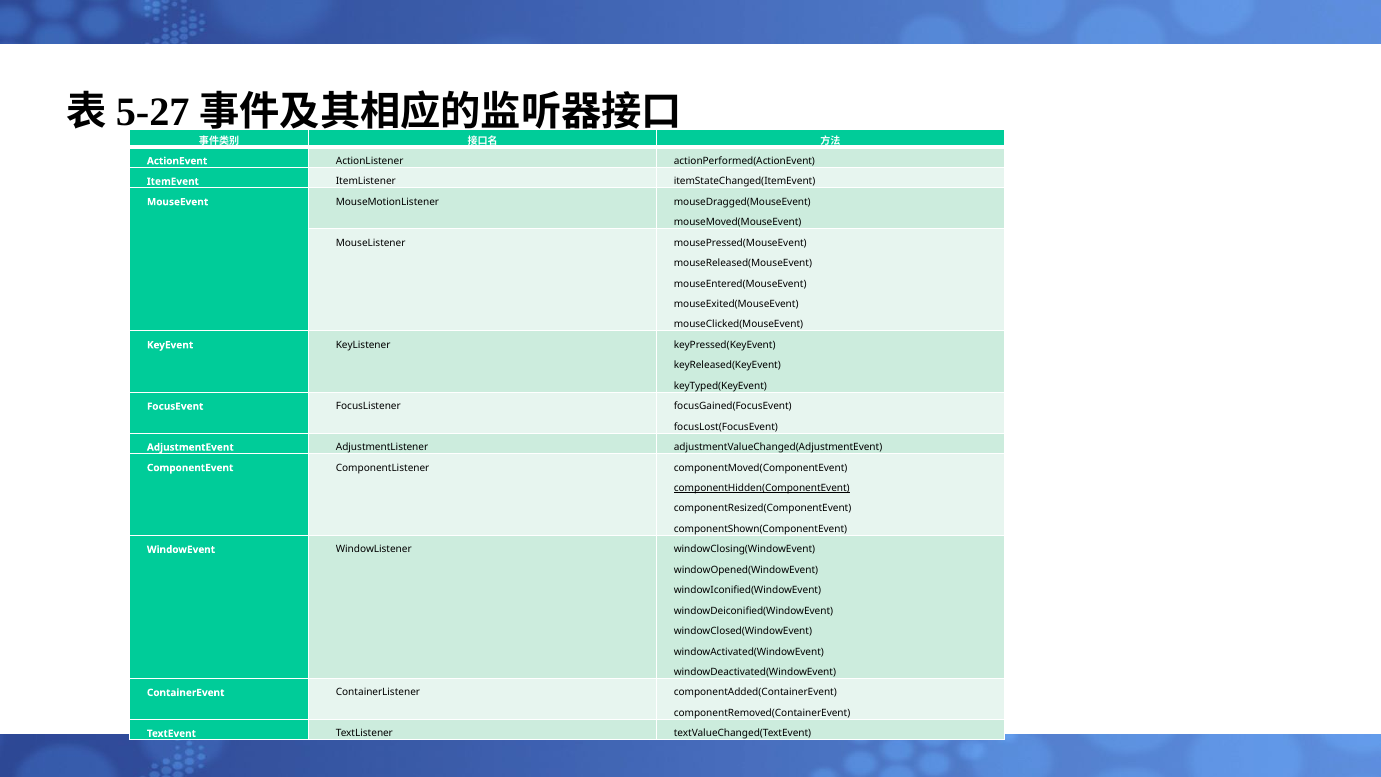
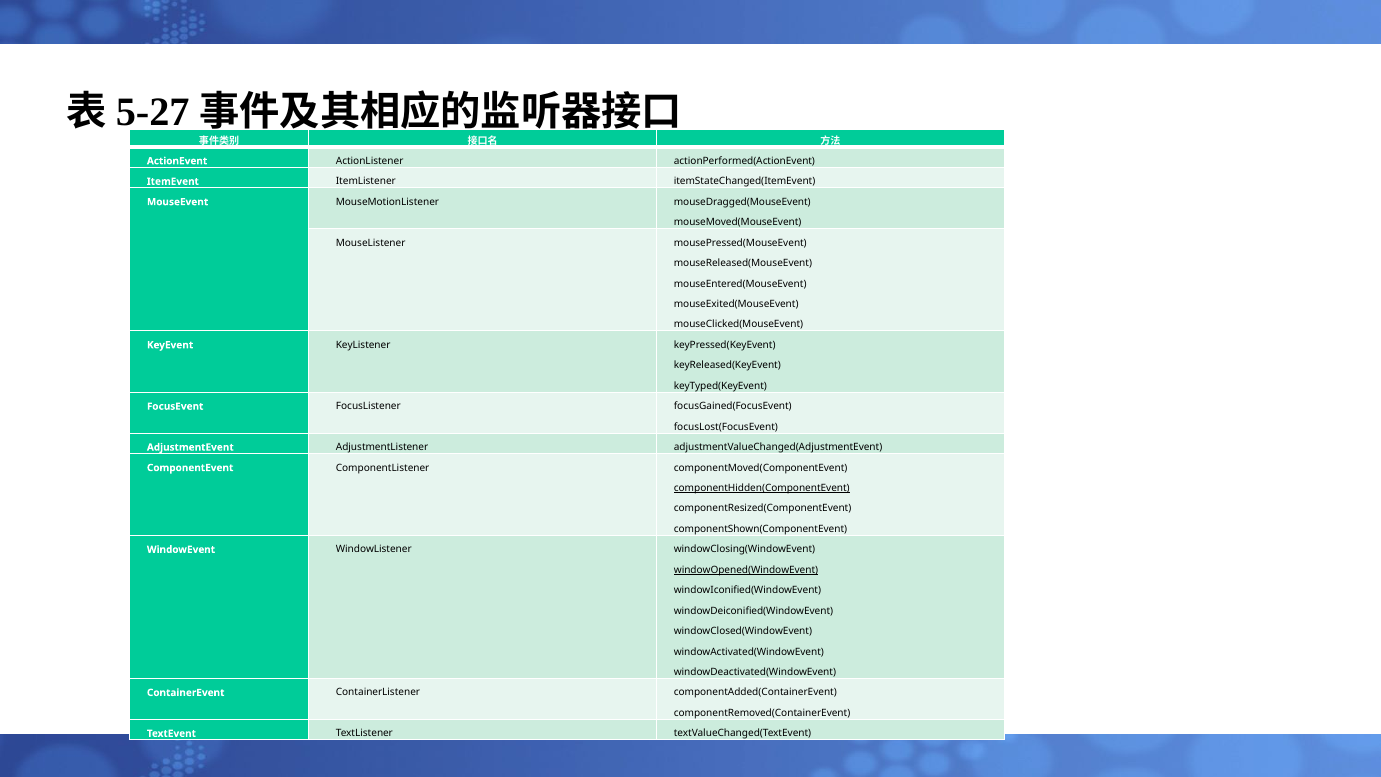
windowOpened(WindowEvent underline: none -> present (746, 570)
